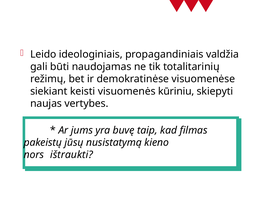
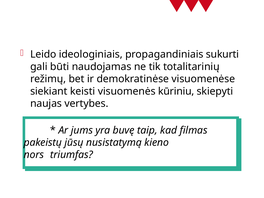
valdžia: valdžia -> sukurti (222, 54)
ištraukti: ištraukti -> triumfas (72, 155)
